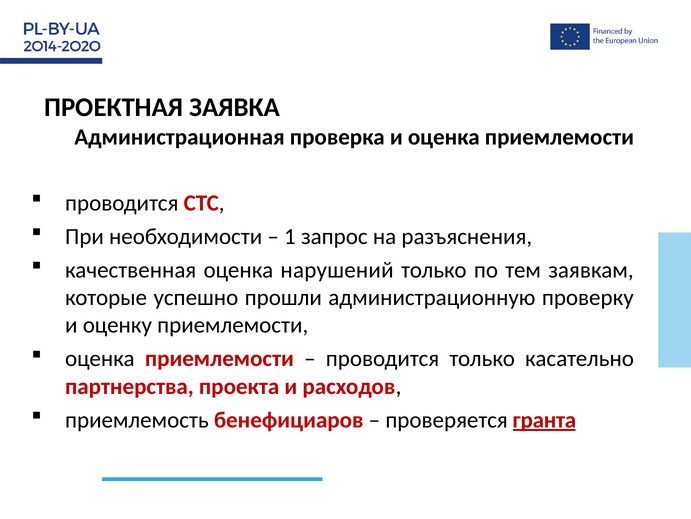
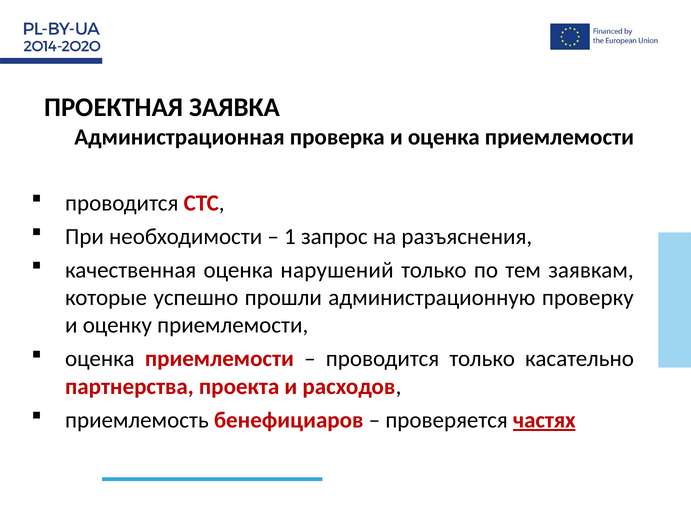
гранта: гранта -> частях (544, 419)
